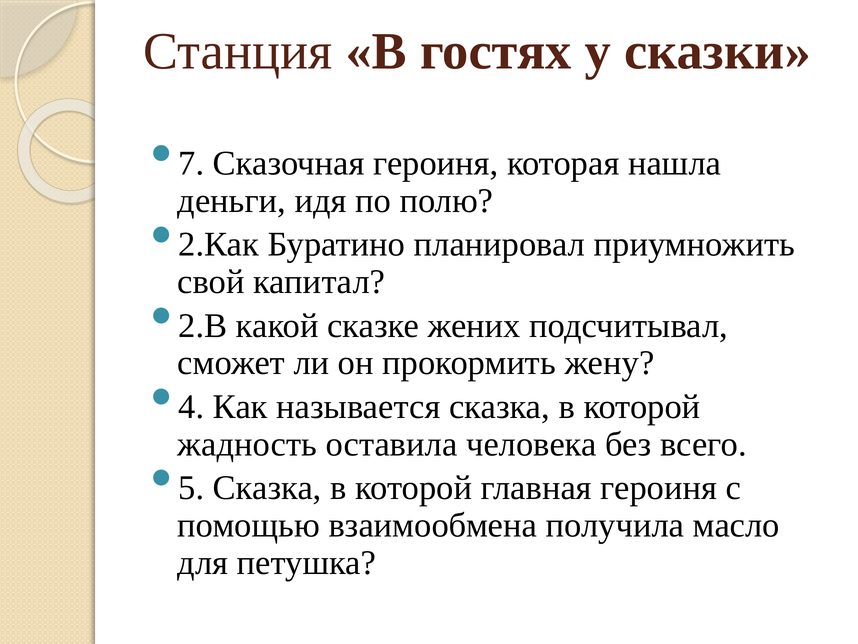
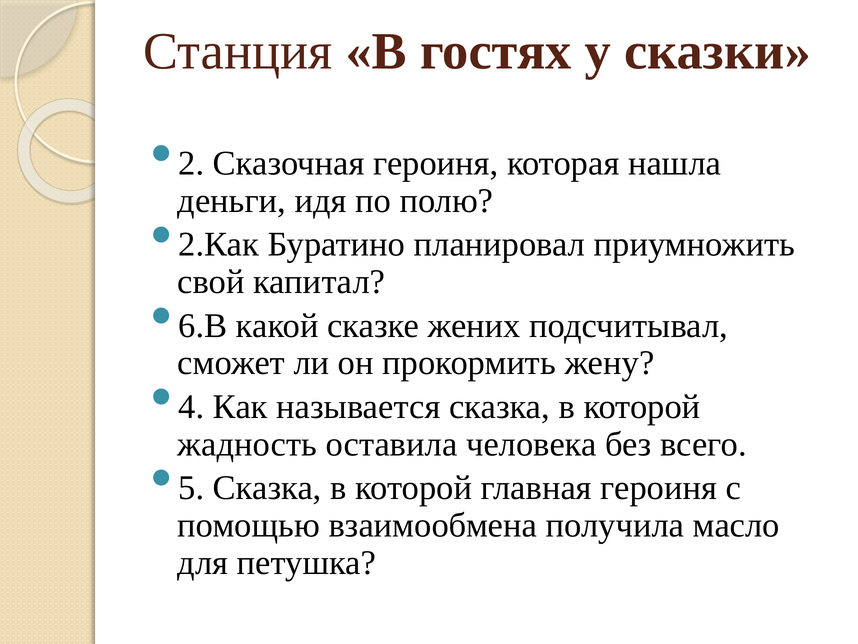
7: 7 -> 2 (191, 163)
2.В: 2.В -> 6.В (203, 325)
